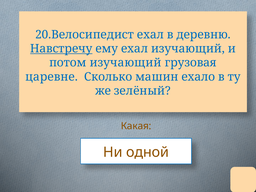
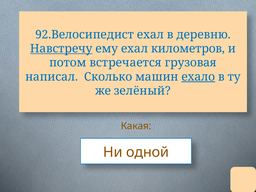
20.Велосипедист: 20.Велосипедист -> 92.Велосипедист (85, 35)
ехал изучающий: изучающий -> километров (188, 49)
потом изучающий: изучающий -> встречается (126, 63)
царевне: царевне -> написал (52, 77)
ехало underline: none -> present (198, 77)
